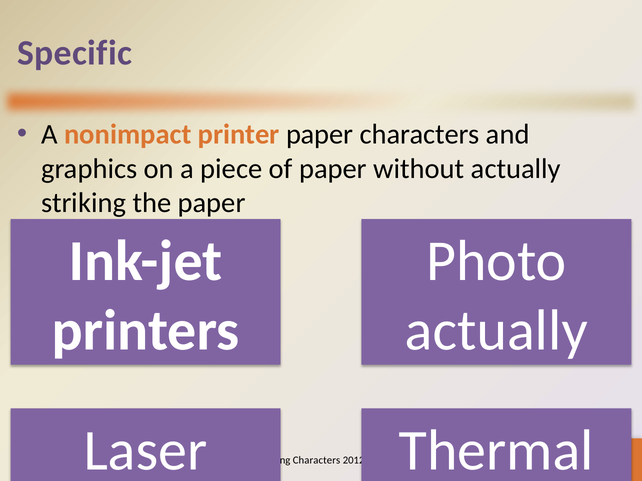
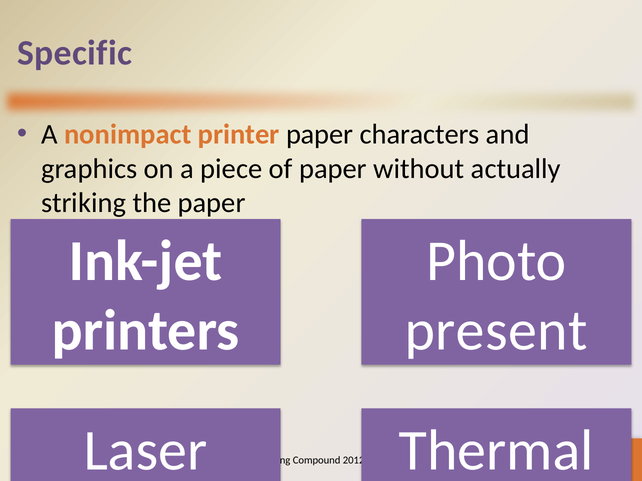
actually: actually -> present (496, 331)
Characters: Characters -> Compound (317, 461)
